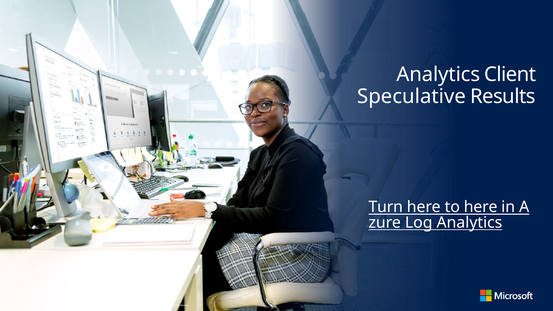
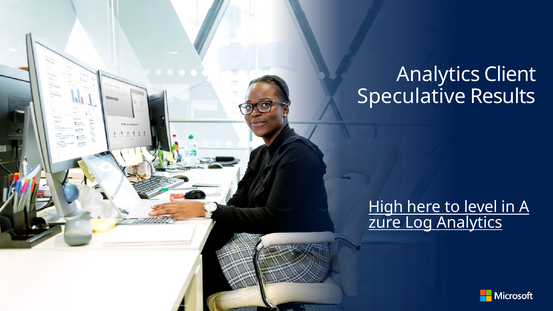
Turn: Turn -> High (386, 207)
to here: here -> level (481, 207)
